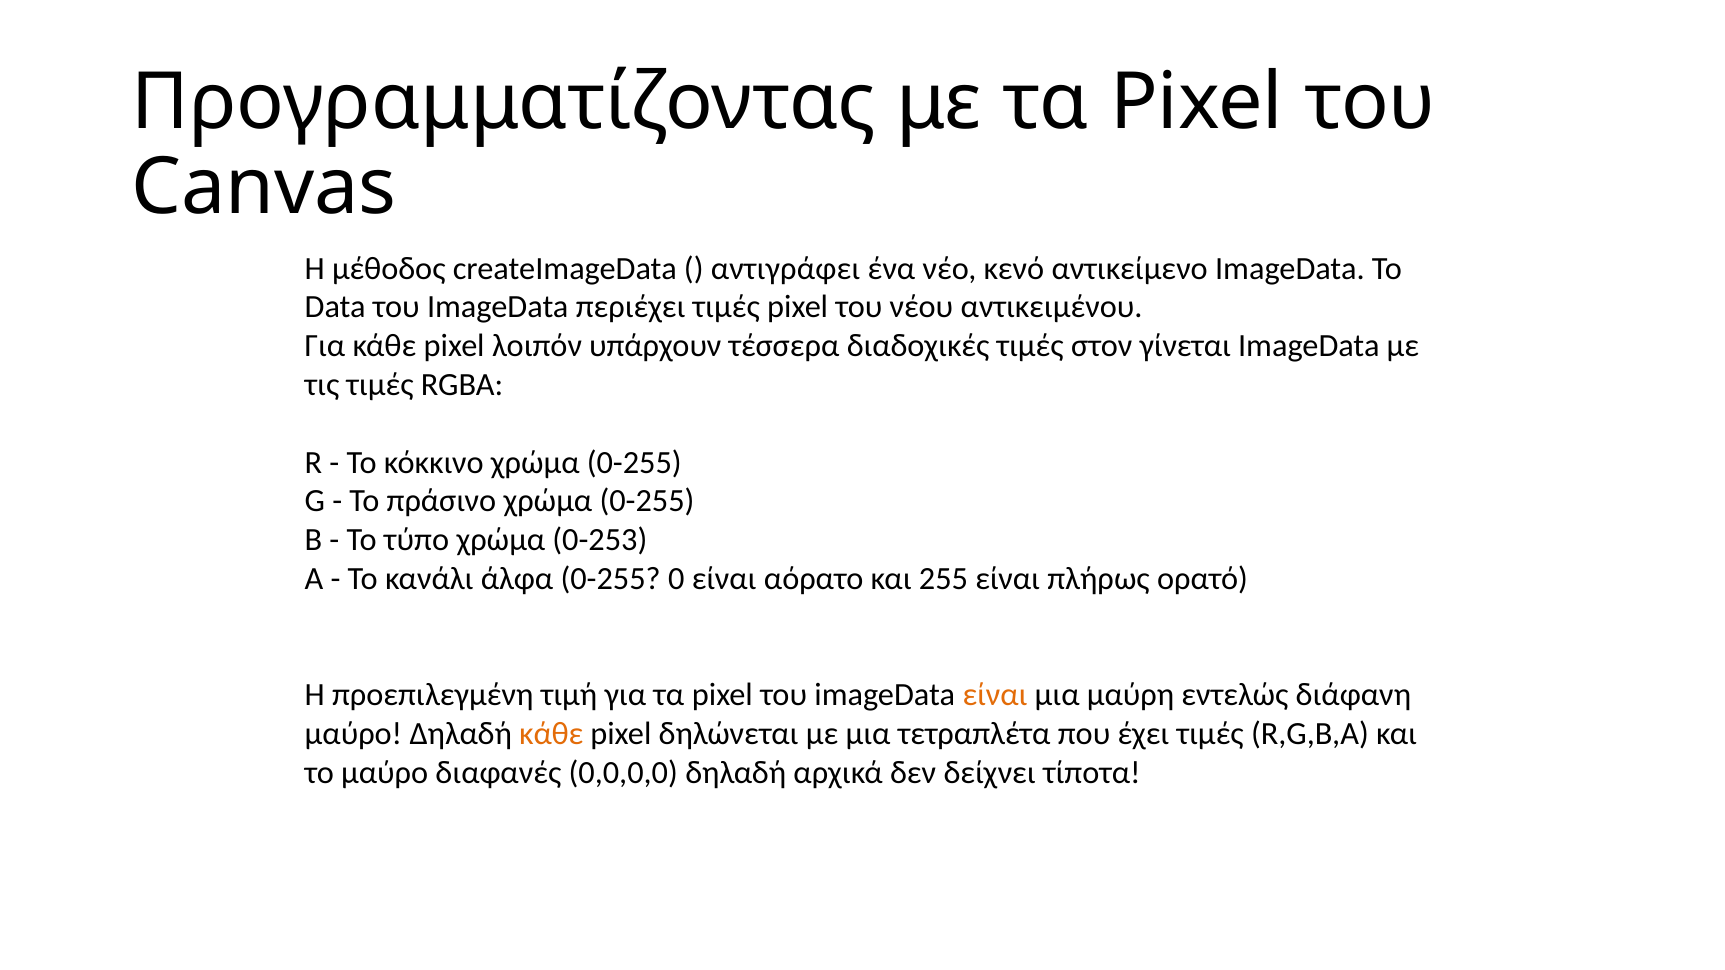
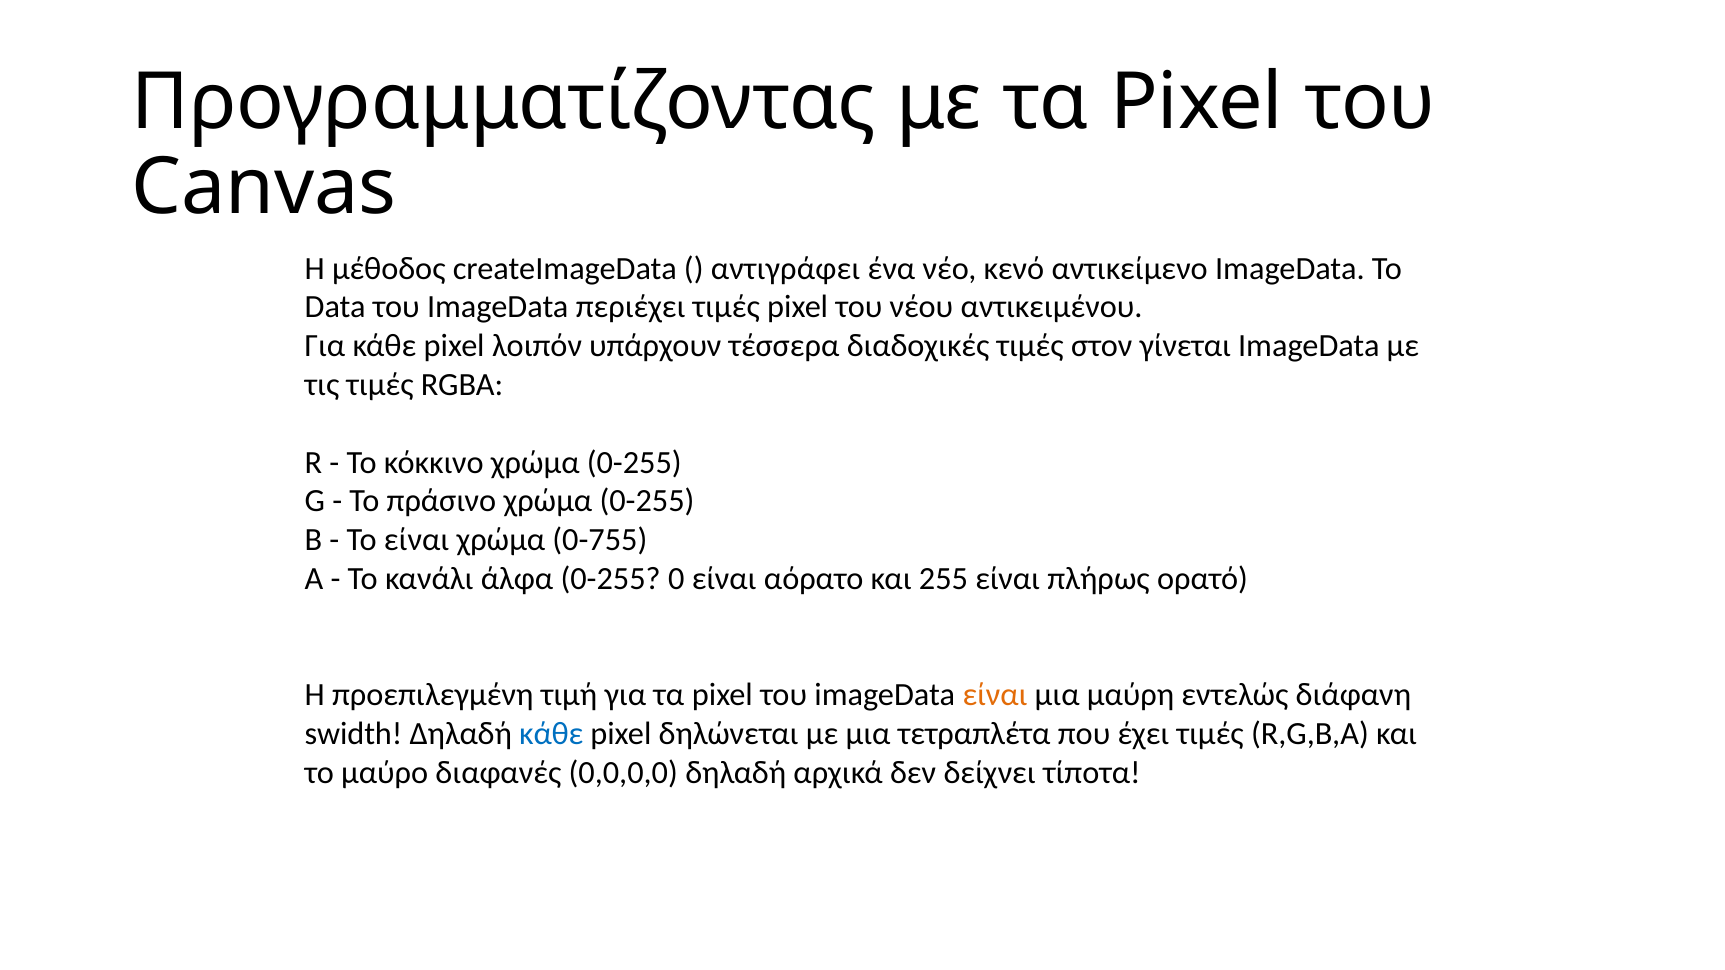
Το τύπο: τύπο -> είναι (417, 540)
0-253: 0-253 -> 0-755 (600, 540)
μαύρο: μαύρο -> swidth (354, 734)
κάθε colour: orange -> blue (551, 734)
